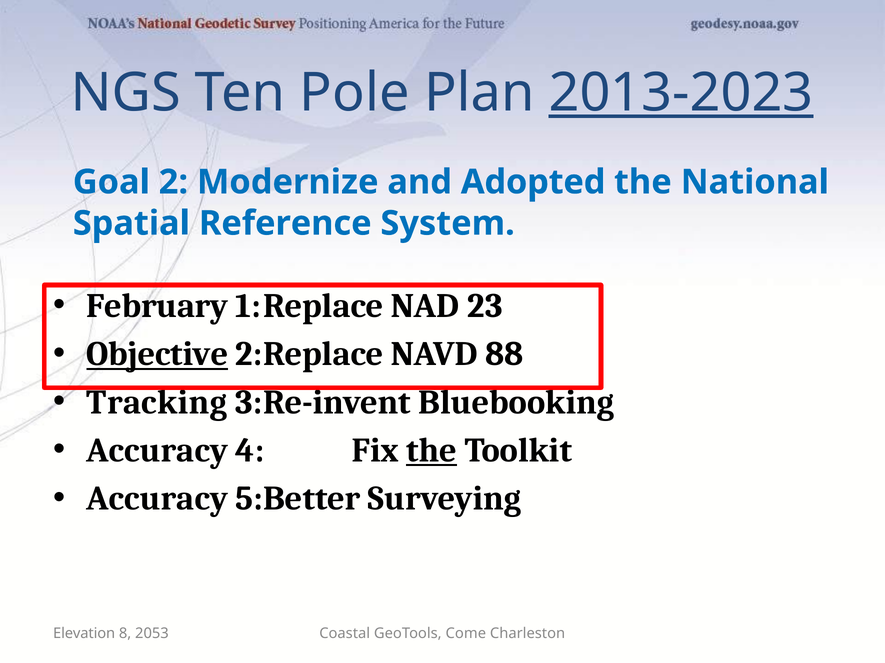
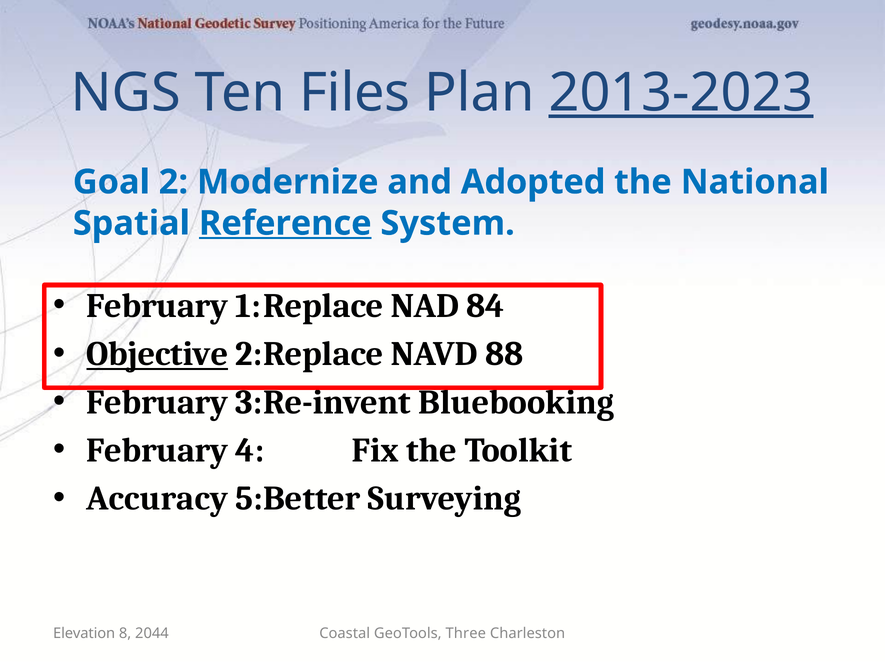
Pole: Pole -> Files (355, 93)
Reference underline: none -> present (285, 224)
23: 23 -> 84 (485, 306)
Tracking: Tracking -> February (157, 403)
Accuracy: Accuracy -> February (157, 451)
the underline: present -> none (432, 451)
2053: 2053 -> 2044 (152, 634)
Come: Come -> Three (466, 634)
